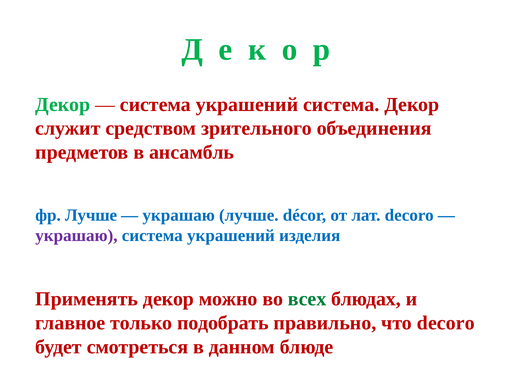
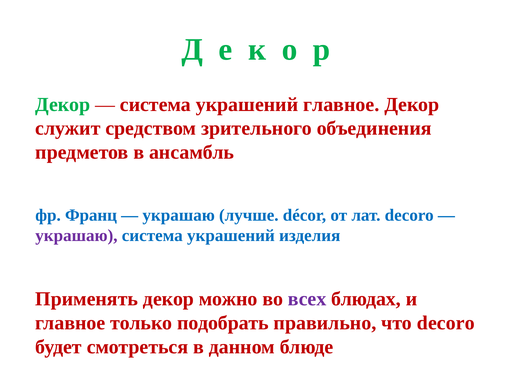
украшений система: система -> главное (341, 104)
фр Лучше: Лучше -> Франц (91, 215)
всех colour: green -> purple (307, 299)
